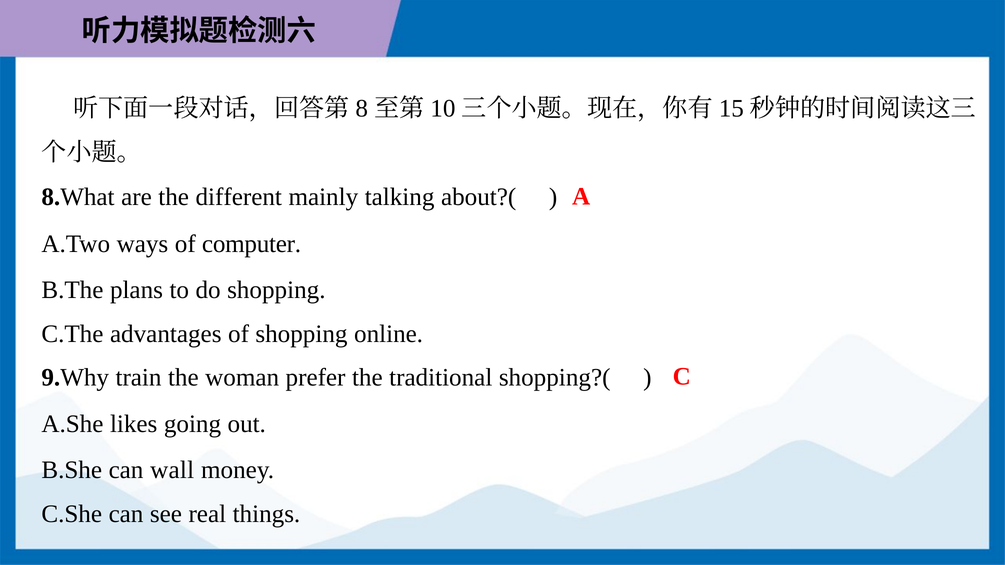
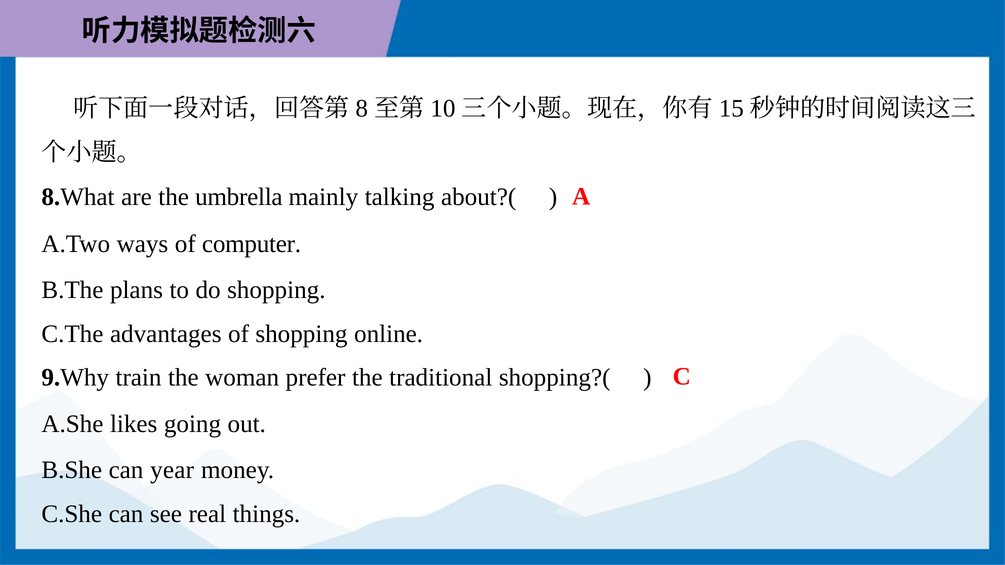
different: different -> umbrella (239, 197)
wall: wall -> year (172, 470)
